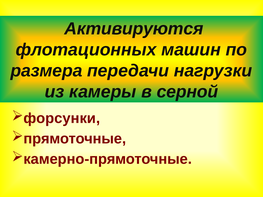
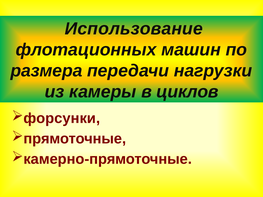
Активируются: Активируются -> Использование (134, 29)
серной: серной -> циклов (187, 92)
